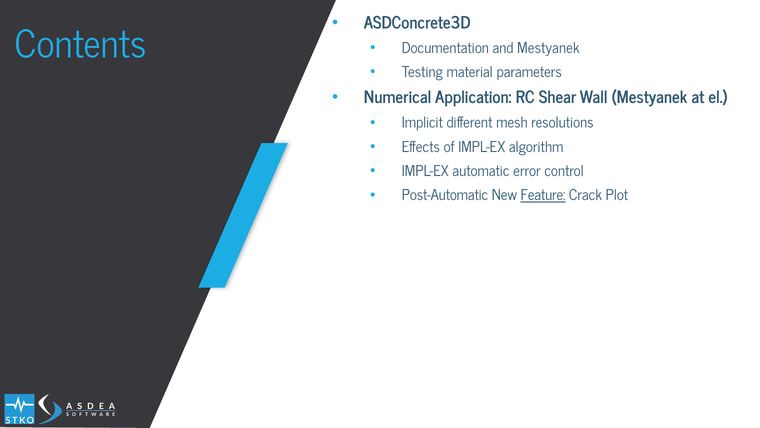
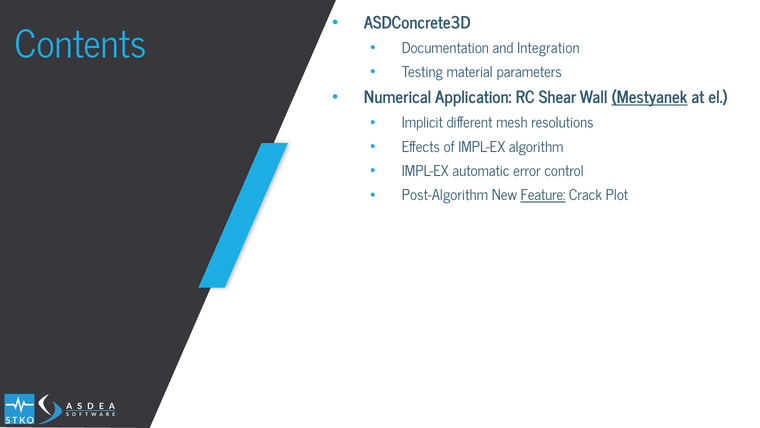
and Mestyanek: Mestyanek -> Integration (548, 48)
Mestyanek underline: none -> present (649, 98)
Post-Automatic: Post-Automatic -> Post-Algorithm (445, 195)
